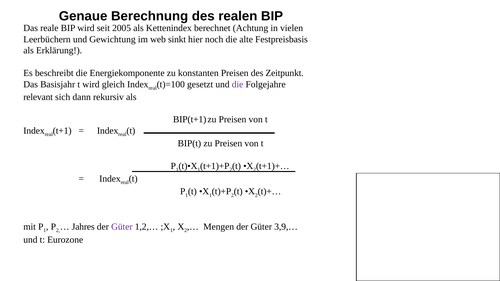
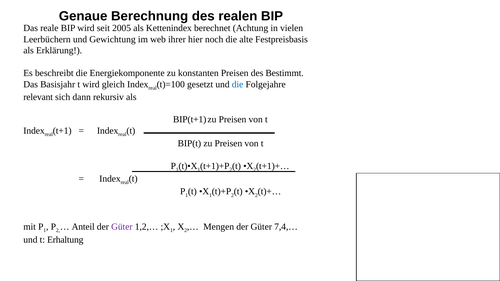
sinkt: sinkt -> ihrer (177, 39)
Zeitpunkt: Zeitpunkt -> Bestimmt (285, 73)
die colour: purple -> blue (238, 84)
Jahres: Jahres -> Anteil (83, 227)
3,9,…: 3,9,… -> 7,4,… (286, 227)
Eurozone: Eurozone -> Erhaltung (65, 240)
